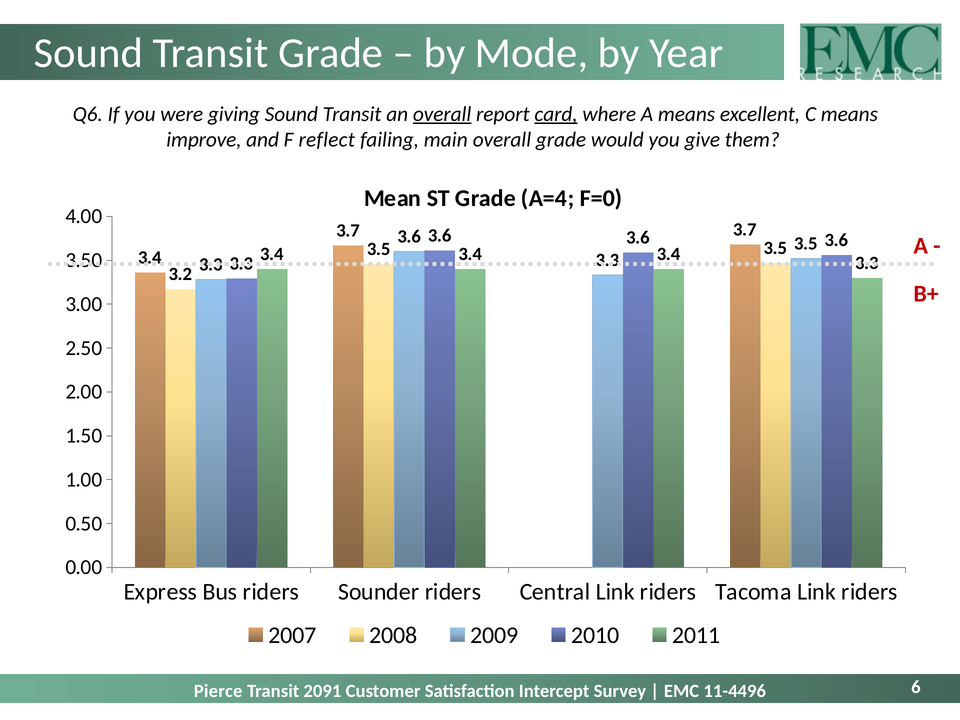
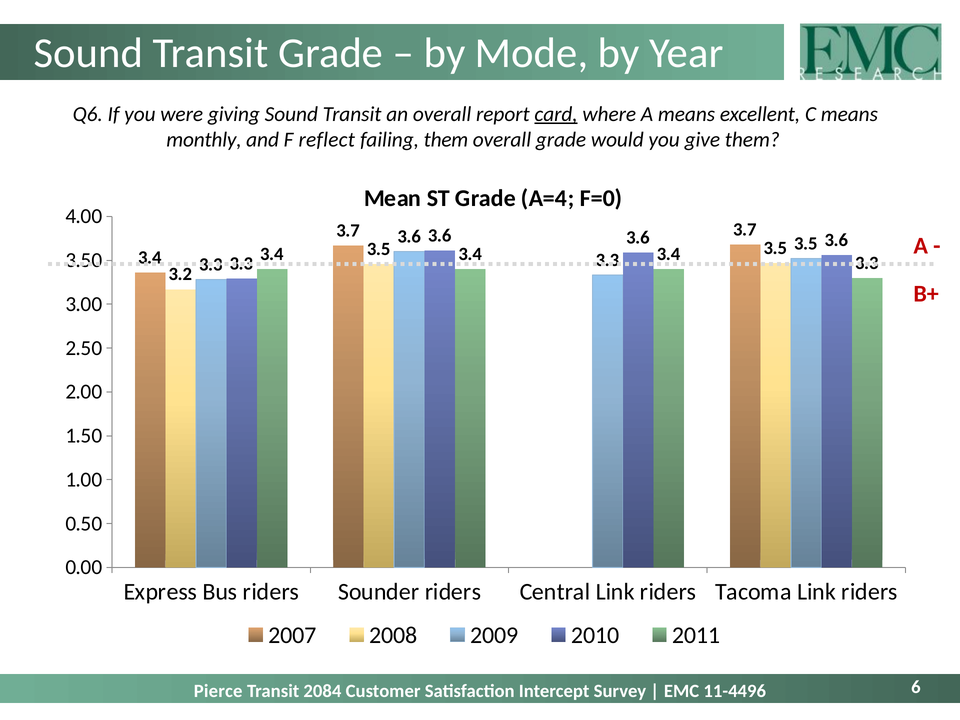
overall underline: present -> none (442, 114)
improve: improve -> monthly (204, 140)
failing main: main -> them (446, 140)
2091: 2091 -> 2084 (322, 691)
